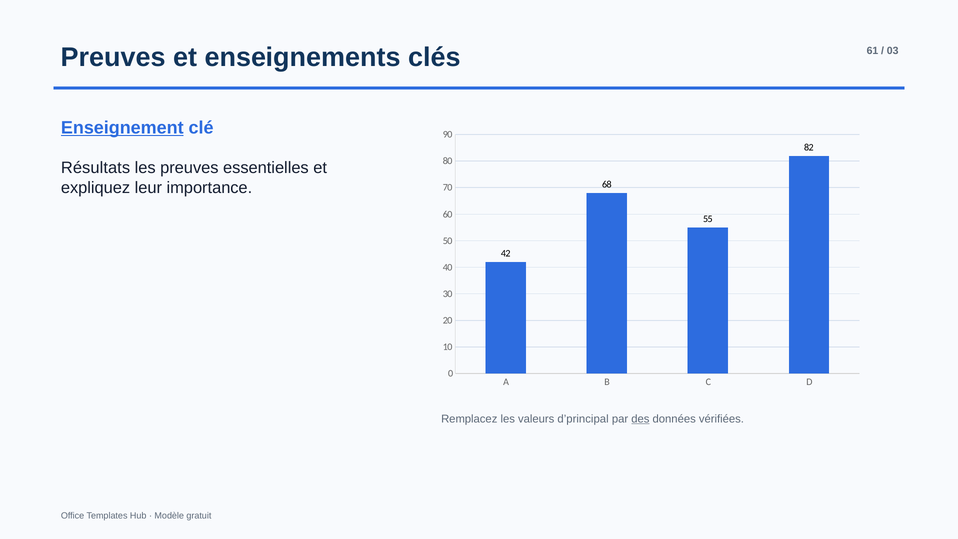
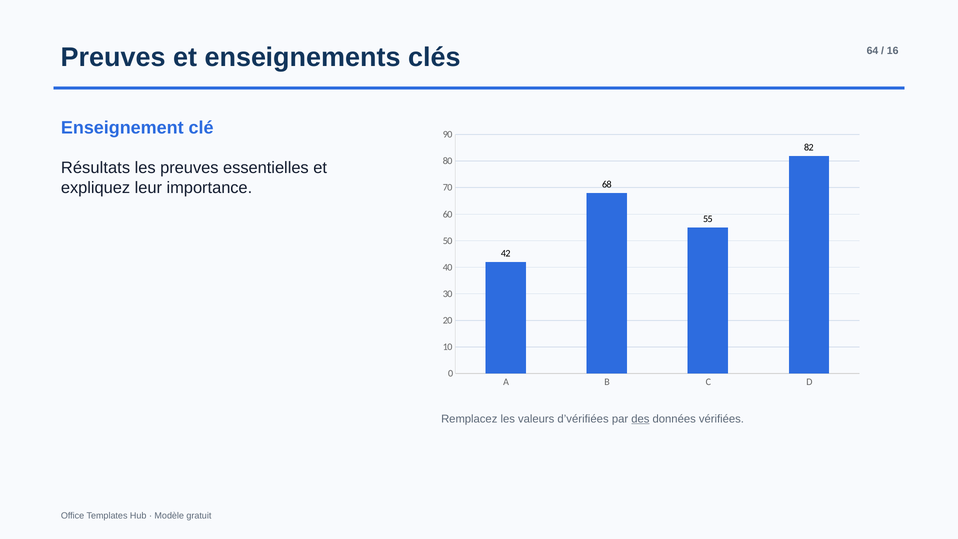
61: 61 -> 64 (872, 51)
03: 03 -> 16 (893, 51)
Enseignement underline: present -> none (122, 128)
d’principal: d’principal -> d’vérifiées (583, 419)
